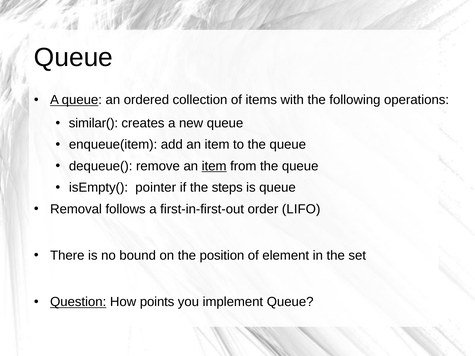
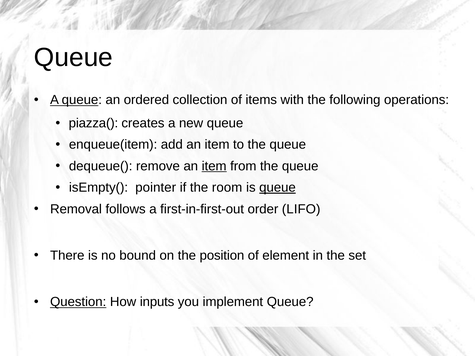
similar(: similar( -> piazza( (93, 123)
steps: steps -> room (227, 188)
queue underline: none -> present (278, 188)
points: points -> inputs (157, 302)
